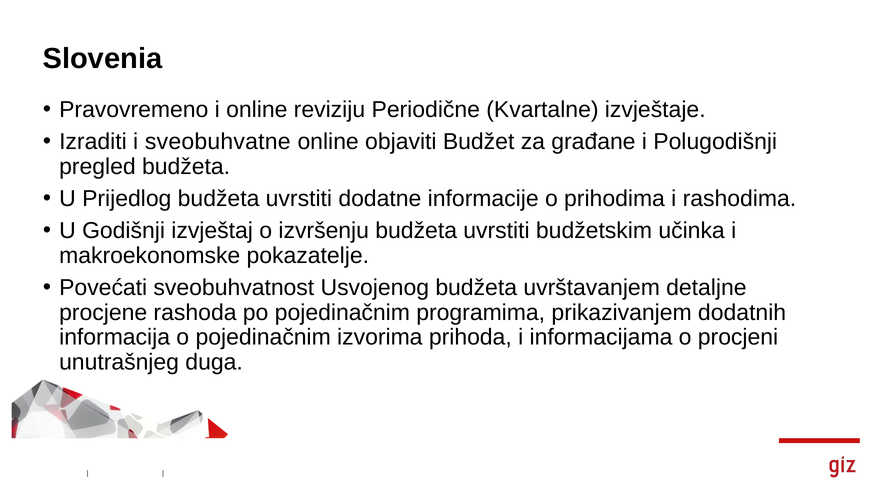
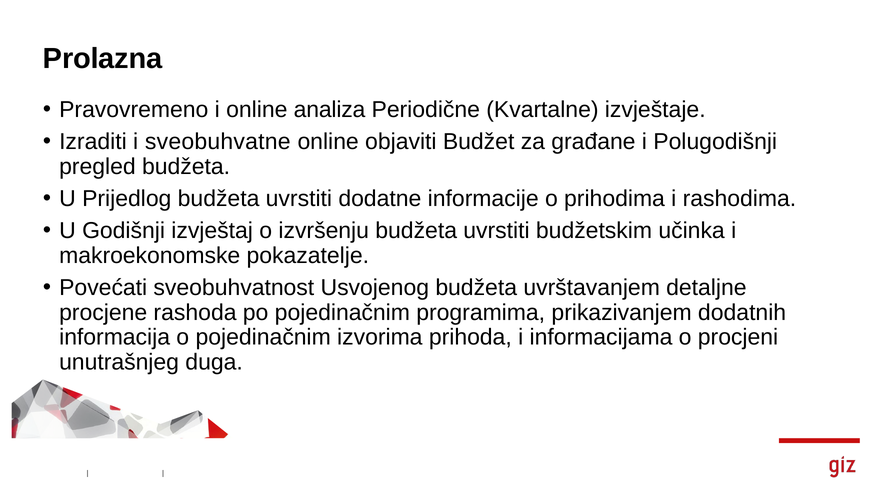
Slovenia: Slovenia -> Prolazna (103, 59)
reviziju: reviziju -> analiza (330, 110)
